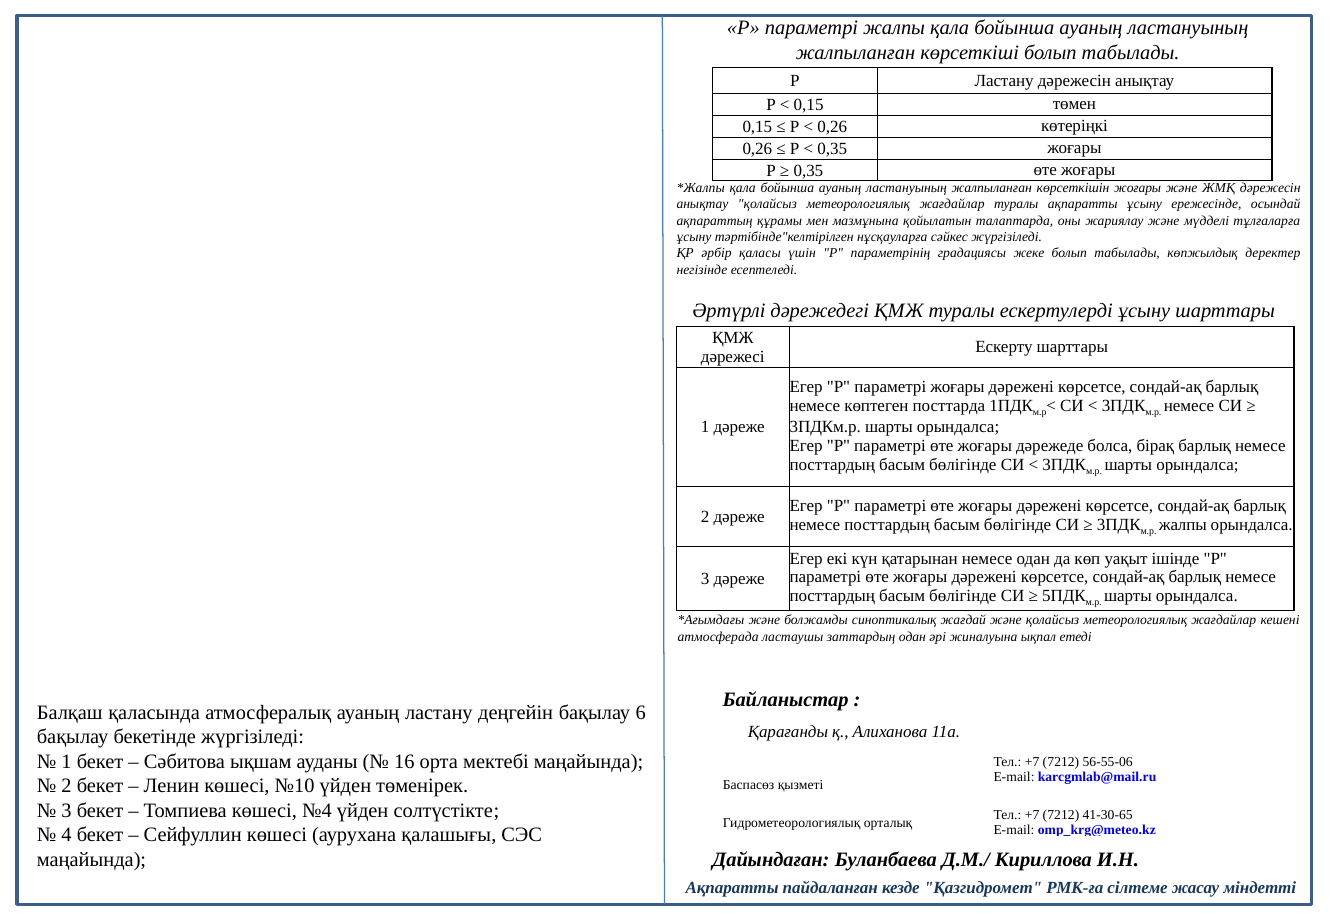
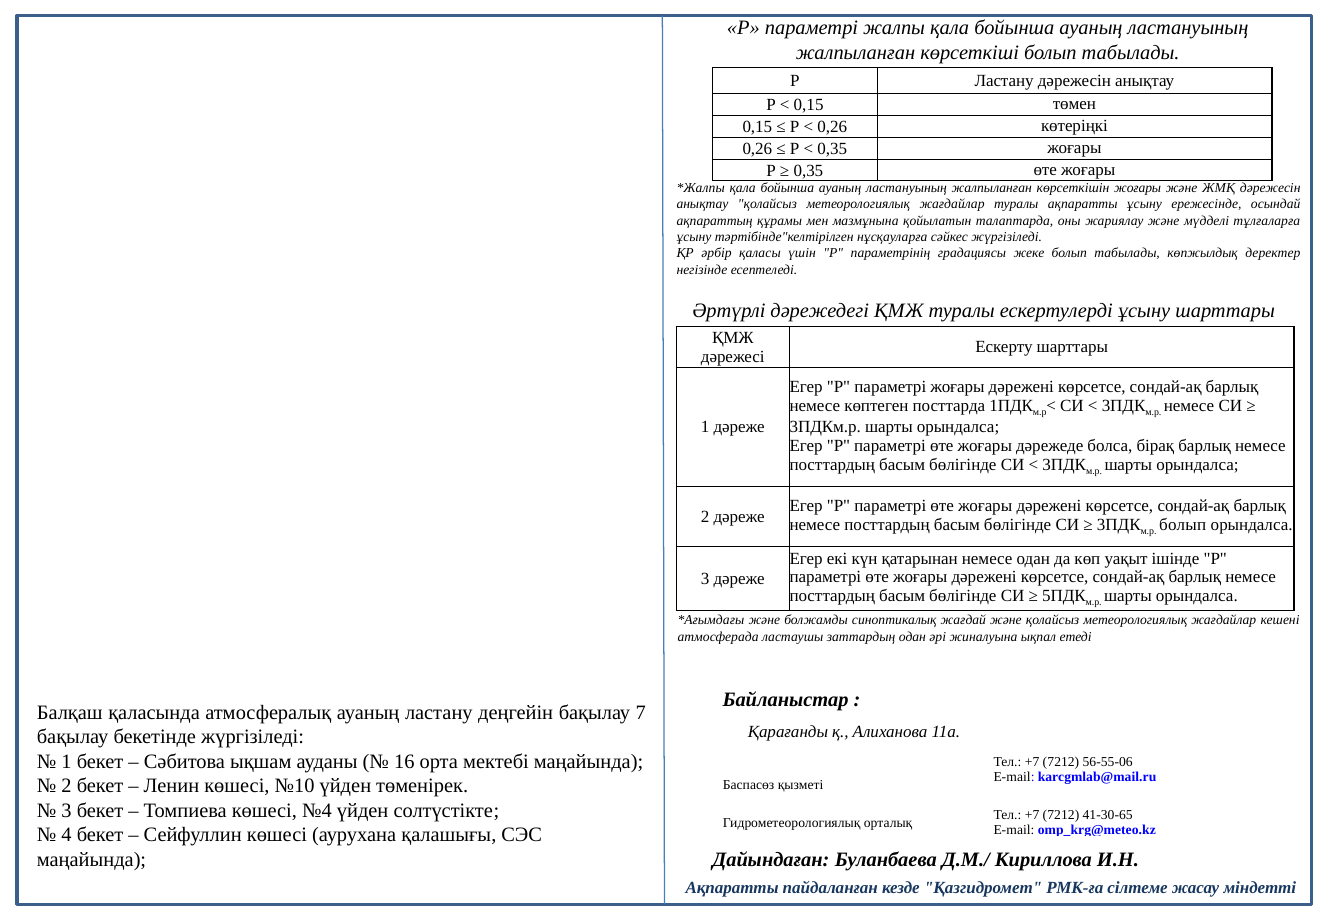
жалпы: жалпы -> болып (1183, 525)
6: 6 -> 7 (641, 712)
